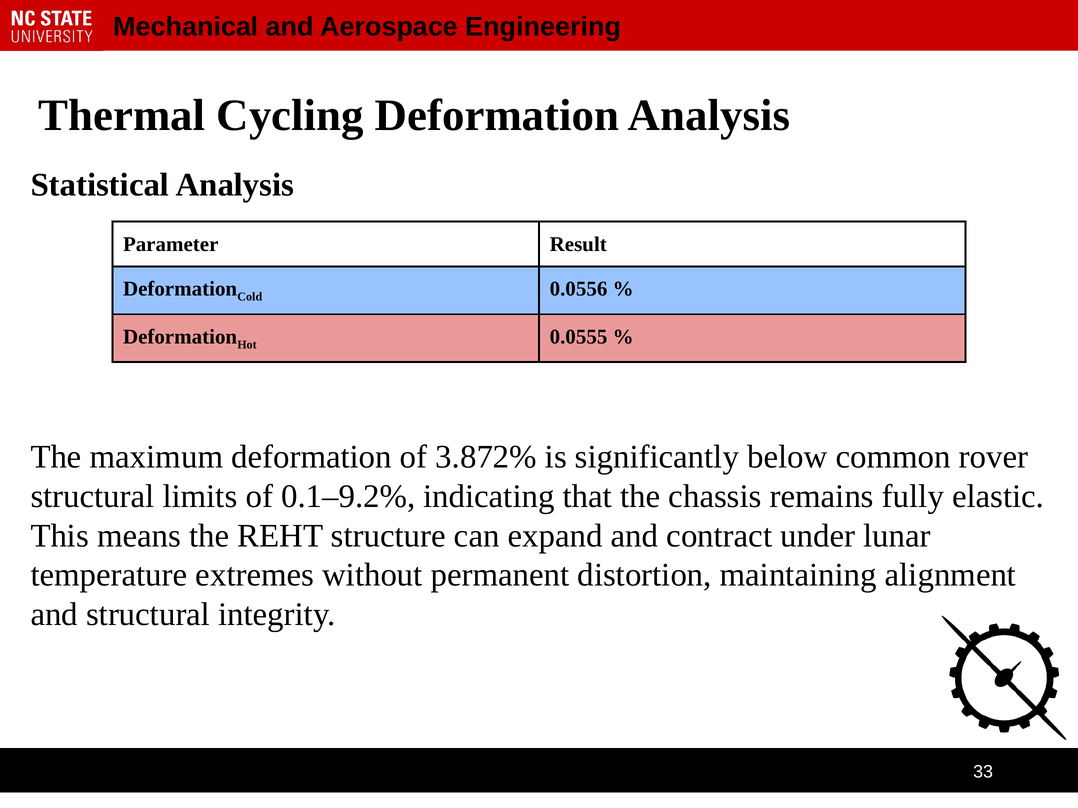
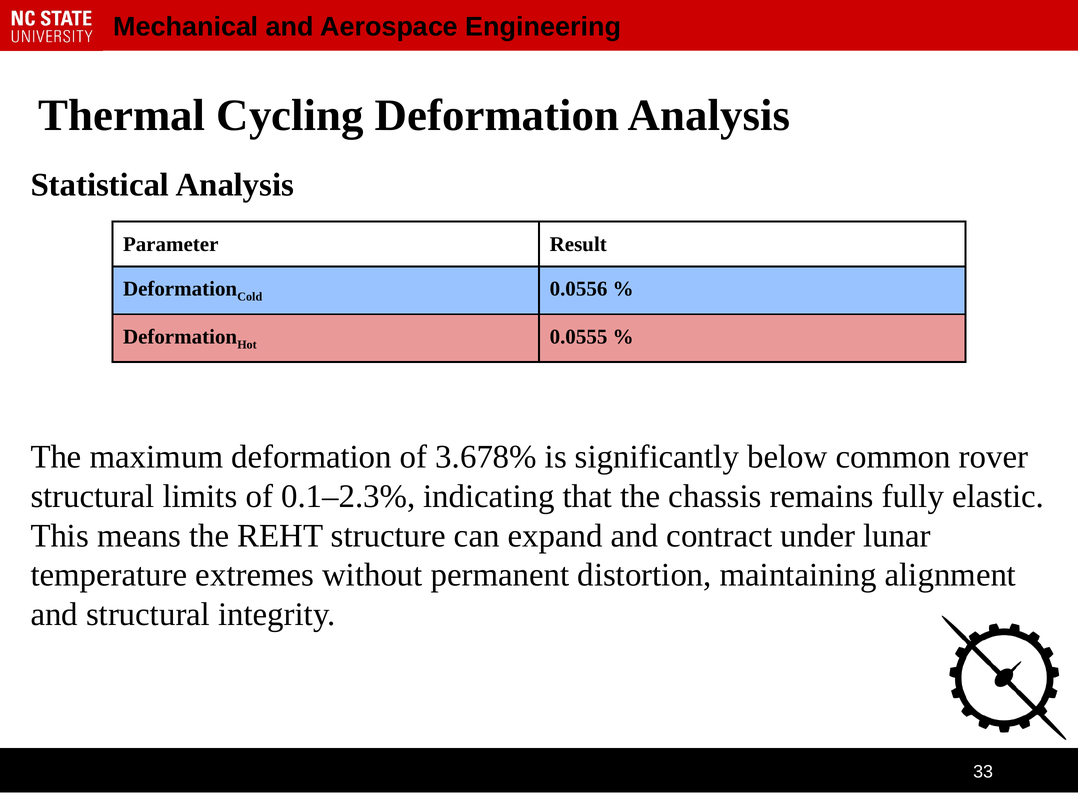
3.872%: 3.872% -> 3.678% (486, 457)
0.1–9.2%: 0.1–9.2% -> 0.1–2.3% (348, 497)
